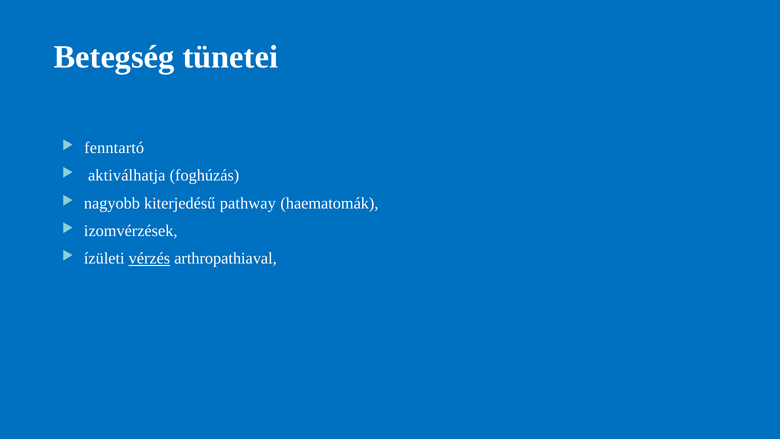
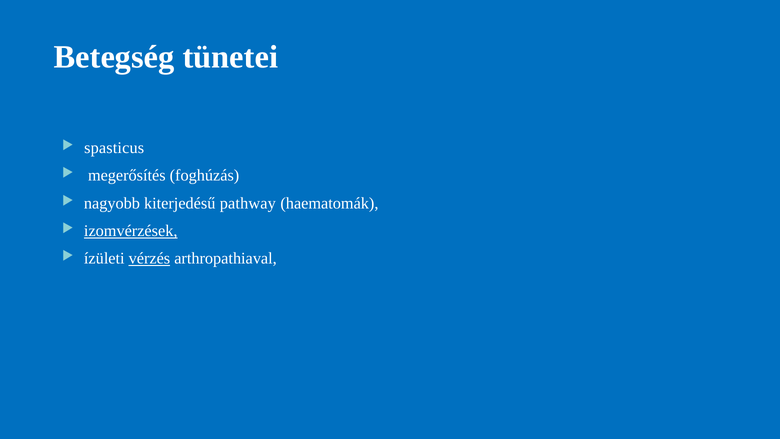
fenntartó: fenntartó -> spasticus (114, 148)
aktiválhatja: aktiválhatja -> megerősítés (127, 175)
izomvérzések underline: none -> present (131, 231)
